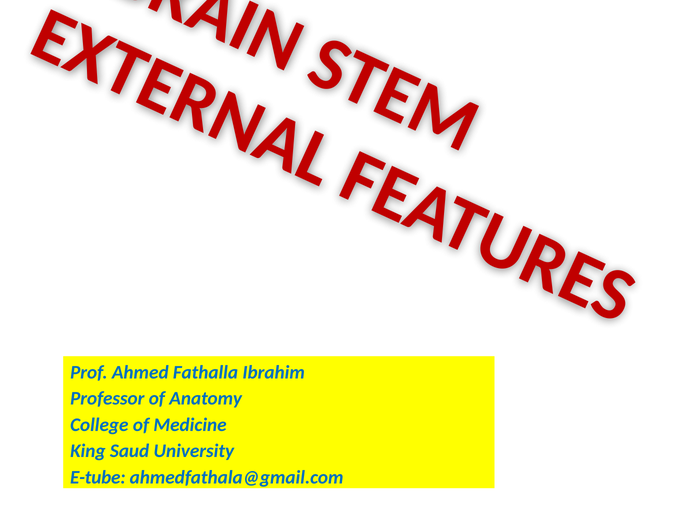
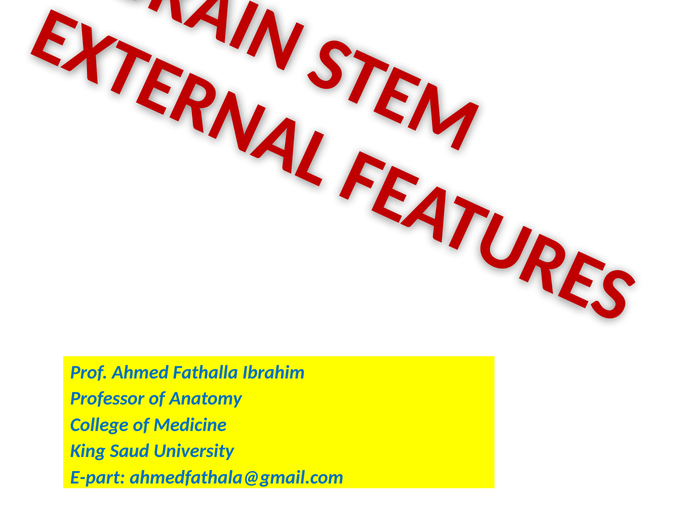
E-tube: E-tube -> E-part (98, 478)
